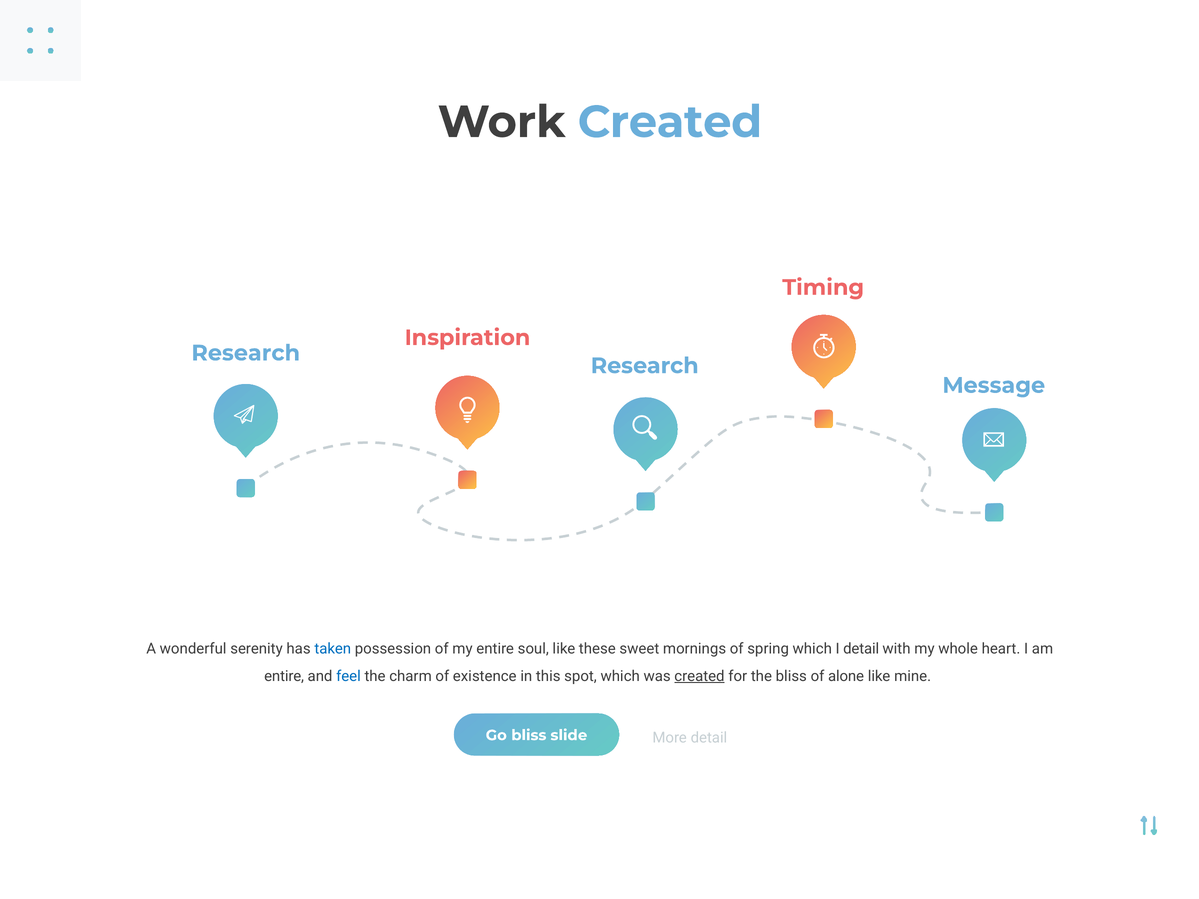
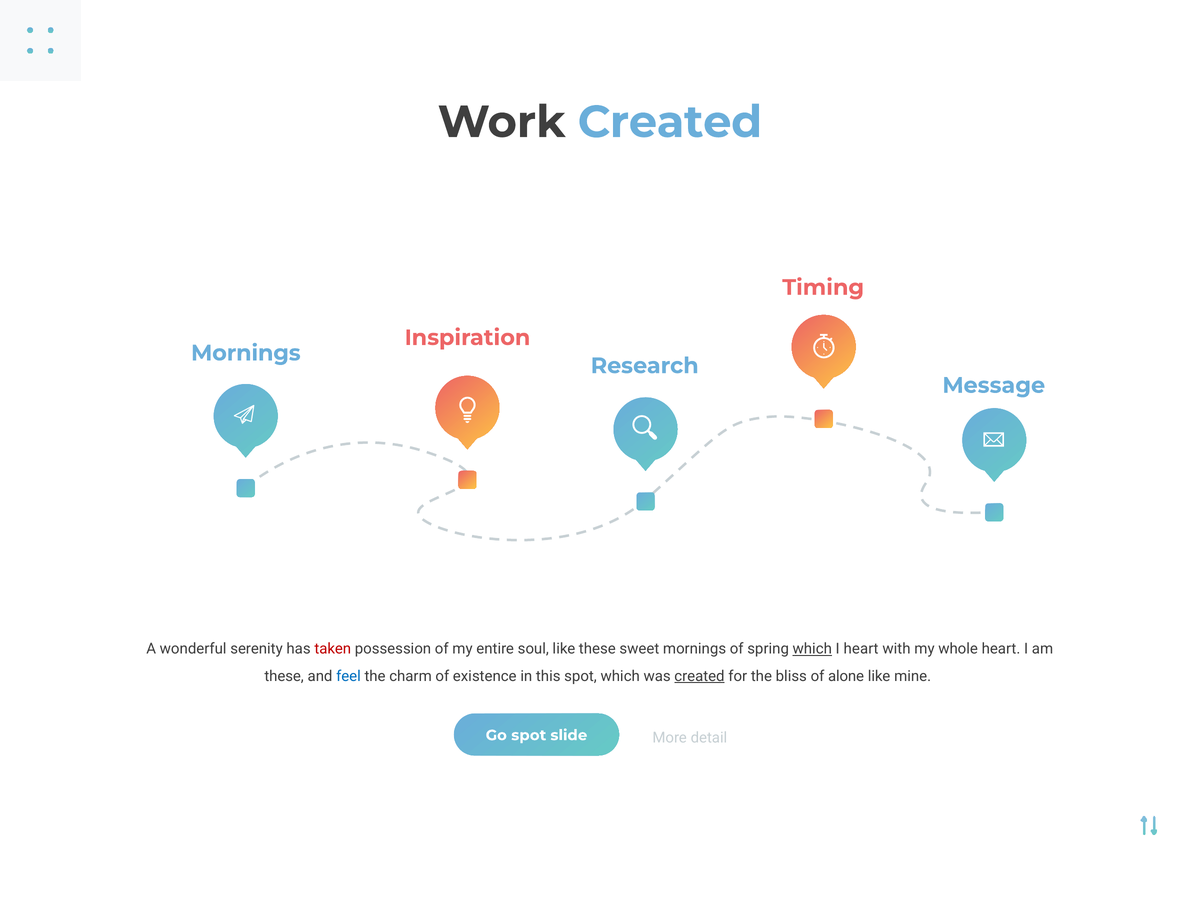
Research: Research -> Mornings (246, 353)
taken colour: blue -> red (333, 649)
which underline: none -> present (812, 649)
I detail: detail -> heart (861, 649)
entire: entire -> these (284, 676)
Go bliss: bliss -> spot (529, 736)
